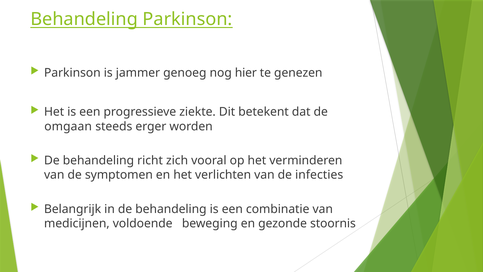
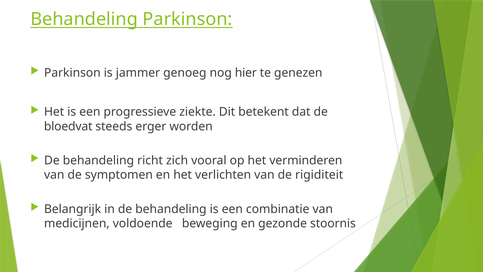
omgaan: omgaan -> bloedvat (68, 126)
infecties: infecties -> rigiditeit (319, 175)
